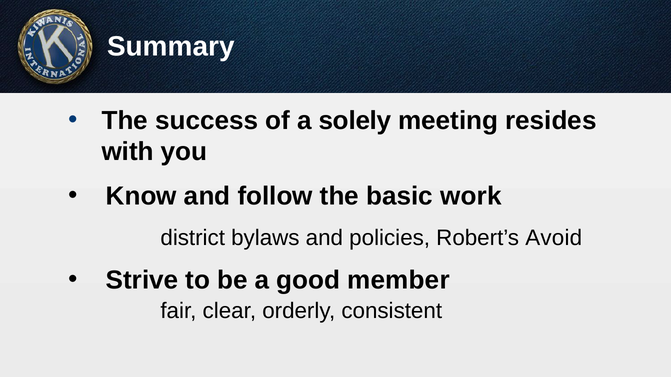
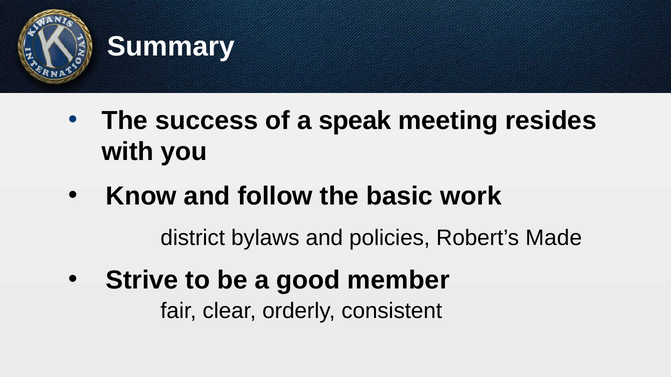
solely: solely -> speak (355, 121)
Avoid: Avoid -> Made (554, 238)
